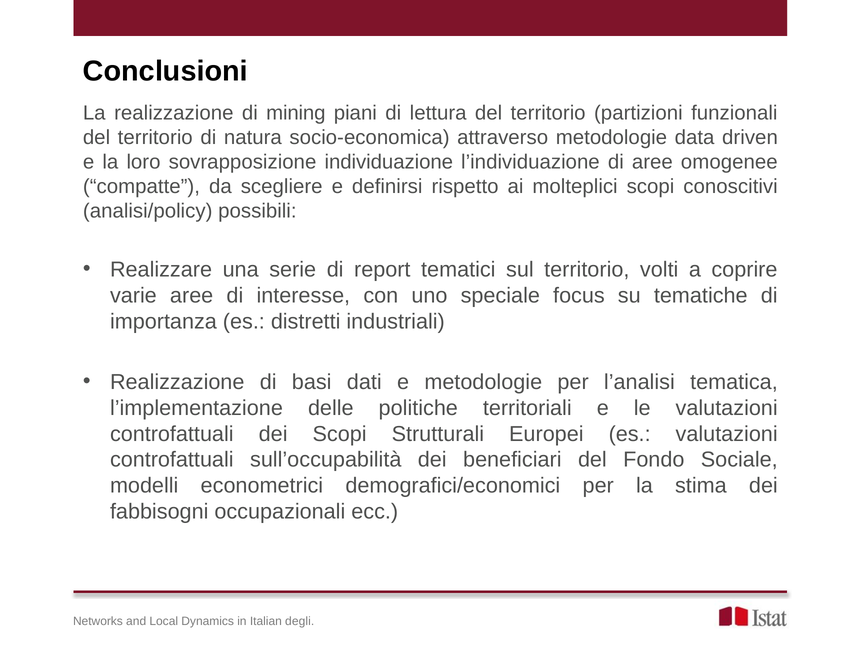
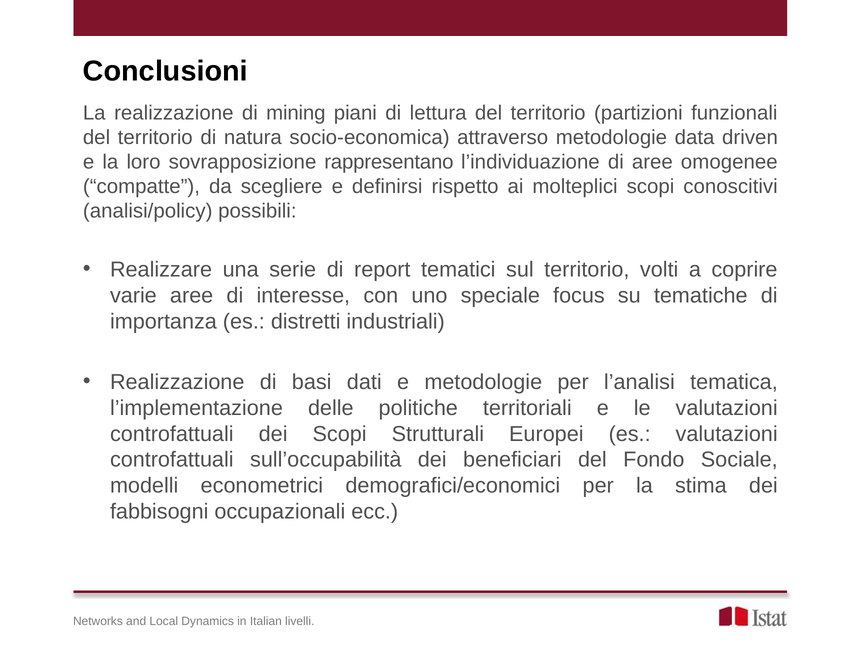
individuazione: individuazione -> rappresentano (389, 162)
degli: degli -> livelli (300, 621)
